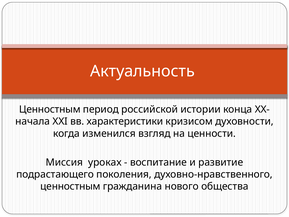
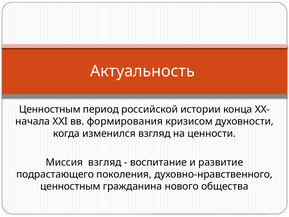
характеристики: характеристики -> формирования (125, 121)
Миссия уроках: уроках -> взгляд (105, 162)
